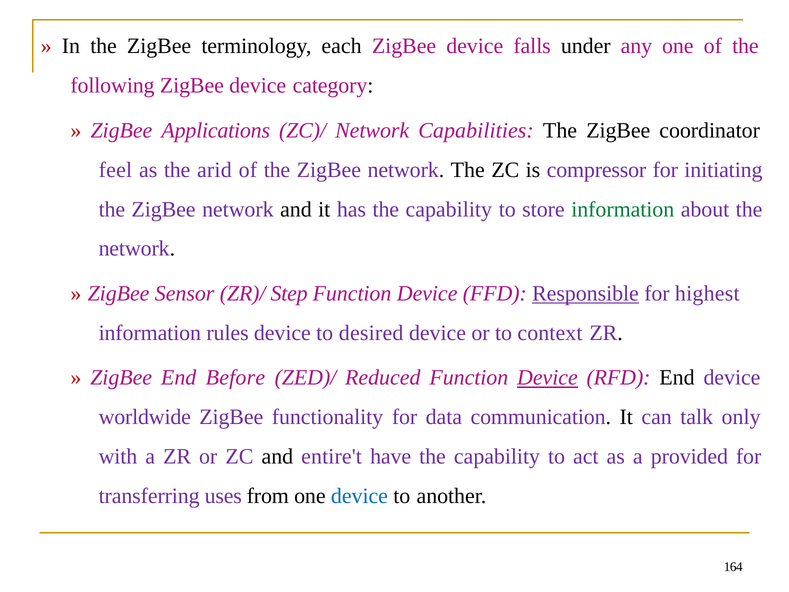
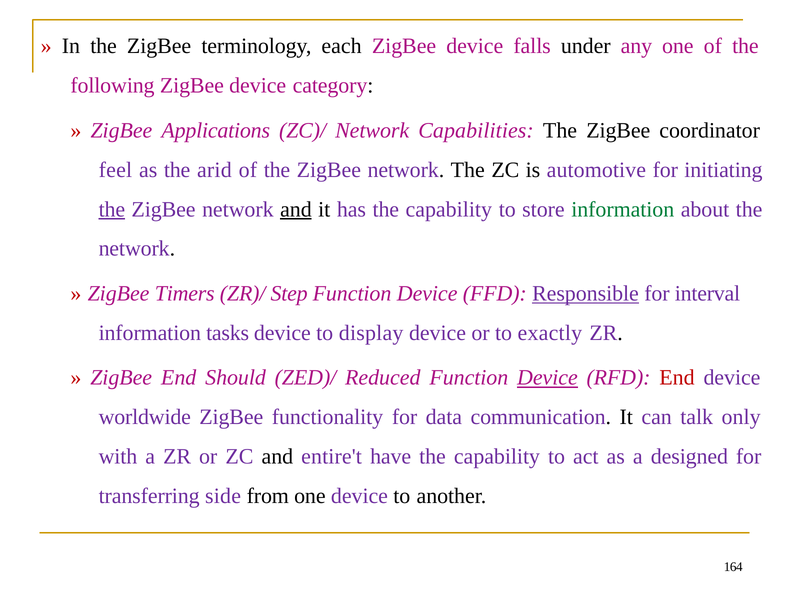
compressor: compressor -> automotive (596, 170)
the underline: none -> present (112, 209)
and underline: none -> present (296, 209)
Sensor: Sensor -> Timers (185, 293)
highest: highest -> interval (707, 293)
rules: rules -> tasks (228, 333)
desired: desired -> display (371, 333)
context: context -> exactly (550, 333)
Before: Before -> Should (236, 378)
End colour: black -> red (677, 378)
provided: provided -> designed (689, 456)
uses: uses -> side (223, 496)
device colour: blue -> purple (359, 496)
